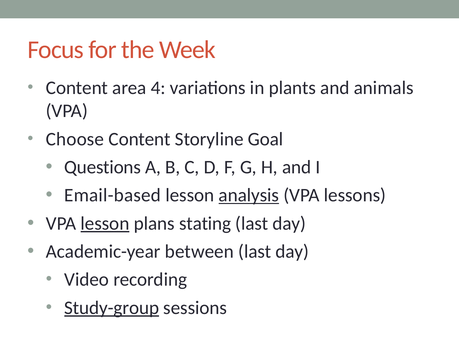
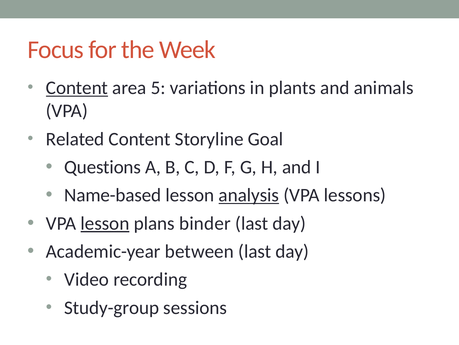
Content underline: none -> present (77, 88)
4: 4 -> 5 (158, 88)
Choose: Choose -> Related (75, 139)
Email-based: Email-based -> Name-based (113, 195)
stating: stating -> binder (205, 223)
Study-group underline: present -> none (112, 307)
